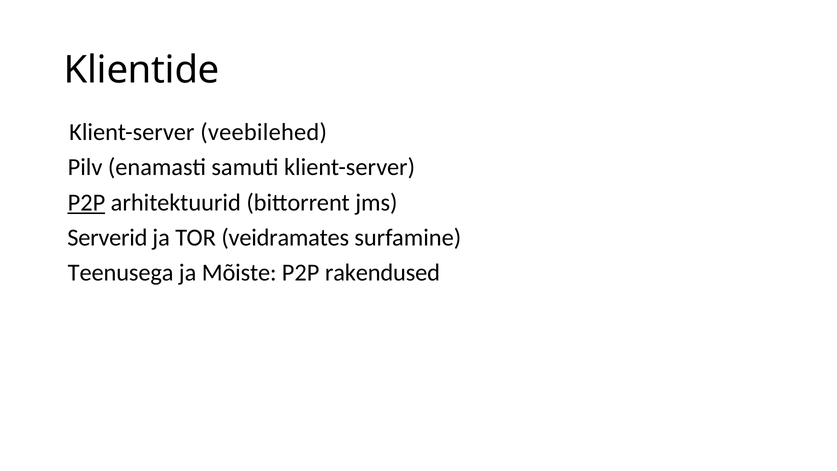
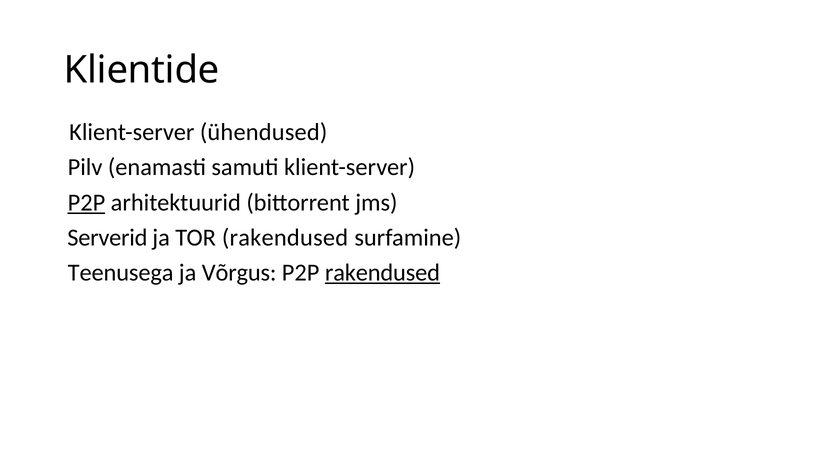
veebilehed: veebilehed -> ühendused (264, 132)
TOR veidramates: veidramates -> rakendused (285, 238)
Mõiste: Mõiste -> Võrgus (239, 273)
rakendused underline: none -> present (382, 273)
